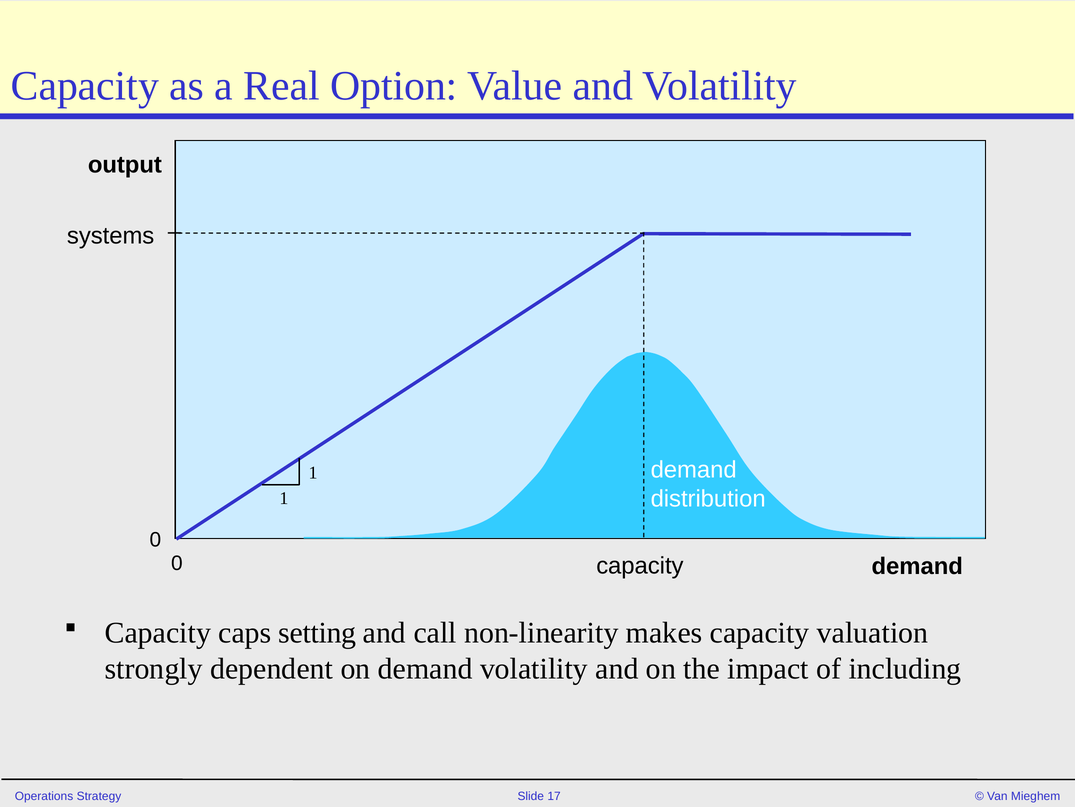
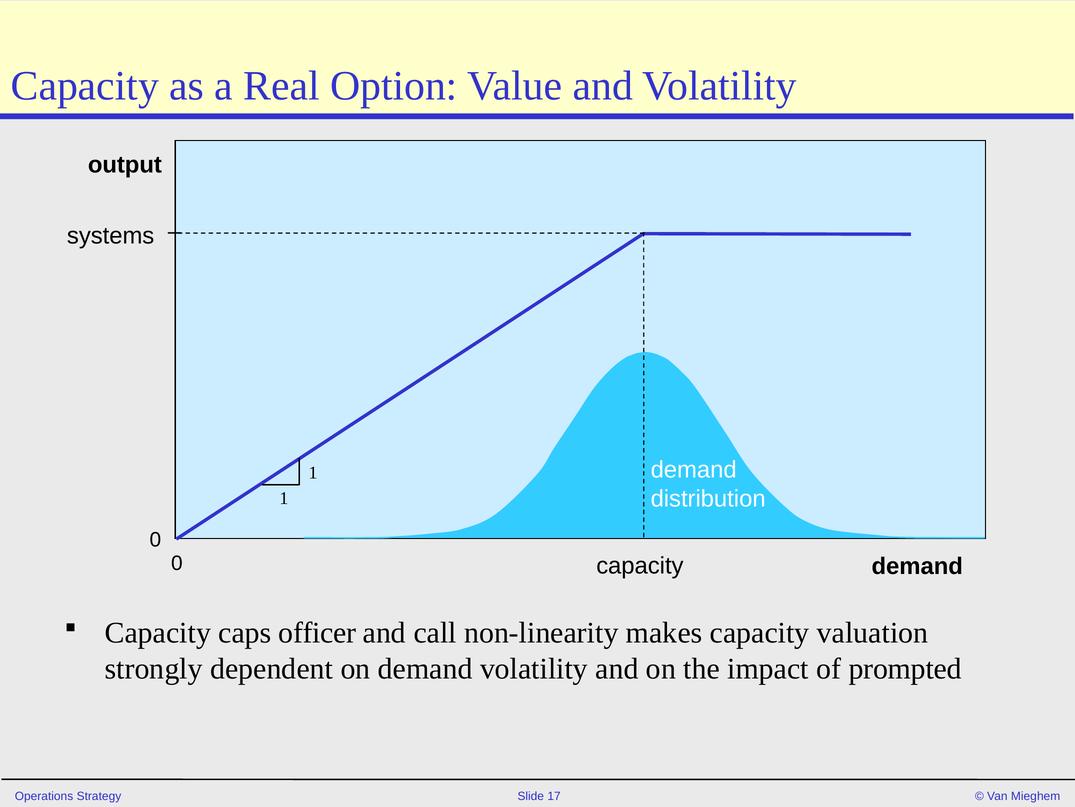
setting: setting -> officer (317, 632)
including: including -> prompted (905, 668)
